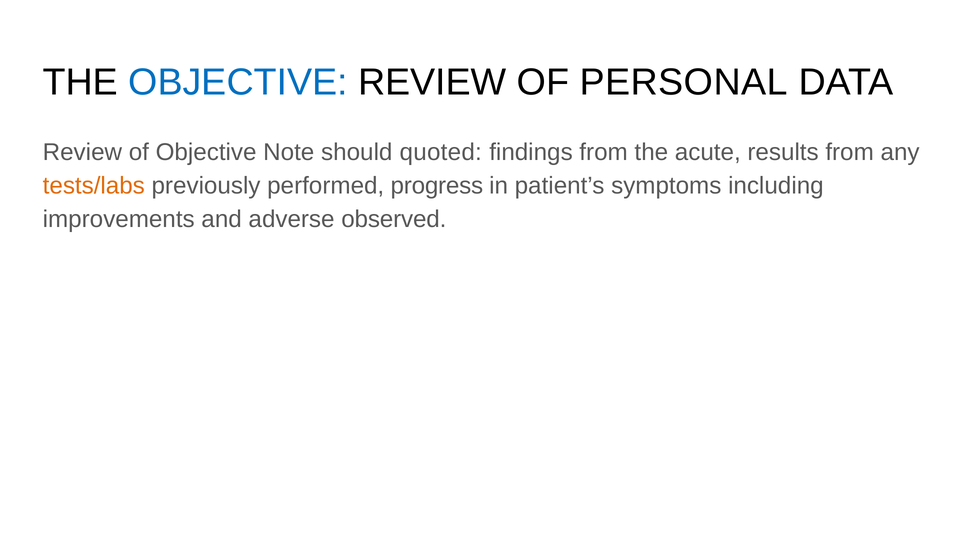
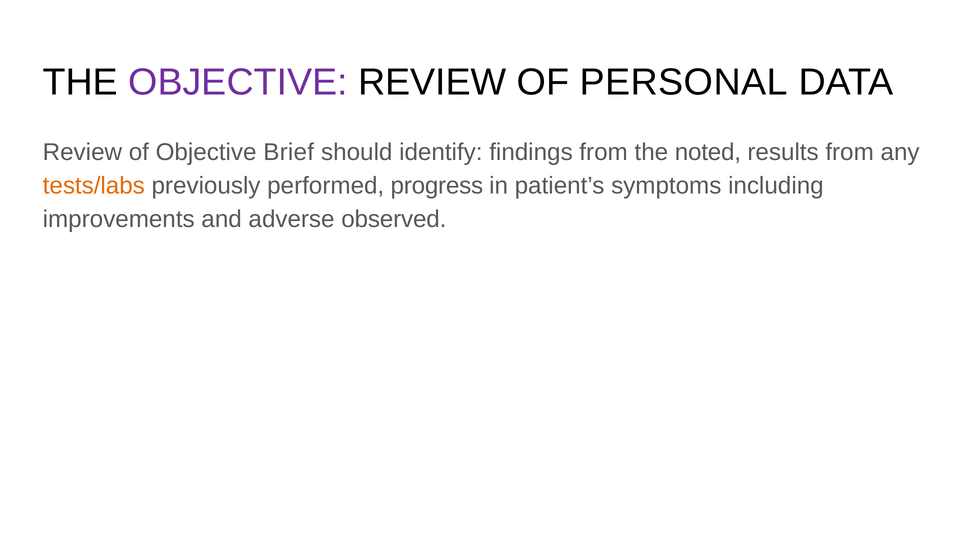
OBJECTIVE colour: blue -> purple (238, 82)
Note: Note -> Brief (289, 152)
quoted: quoted -> identify (441, 152)
acute: acute -> noted (708, 152)
